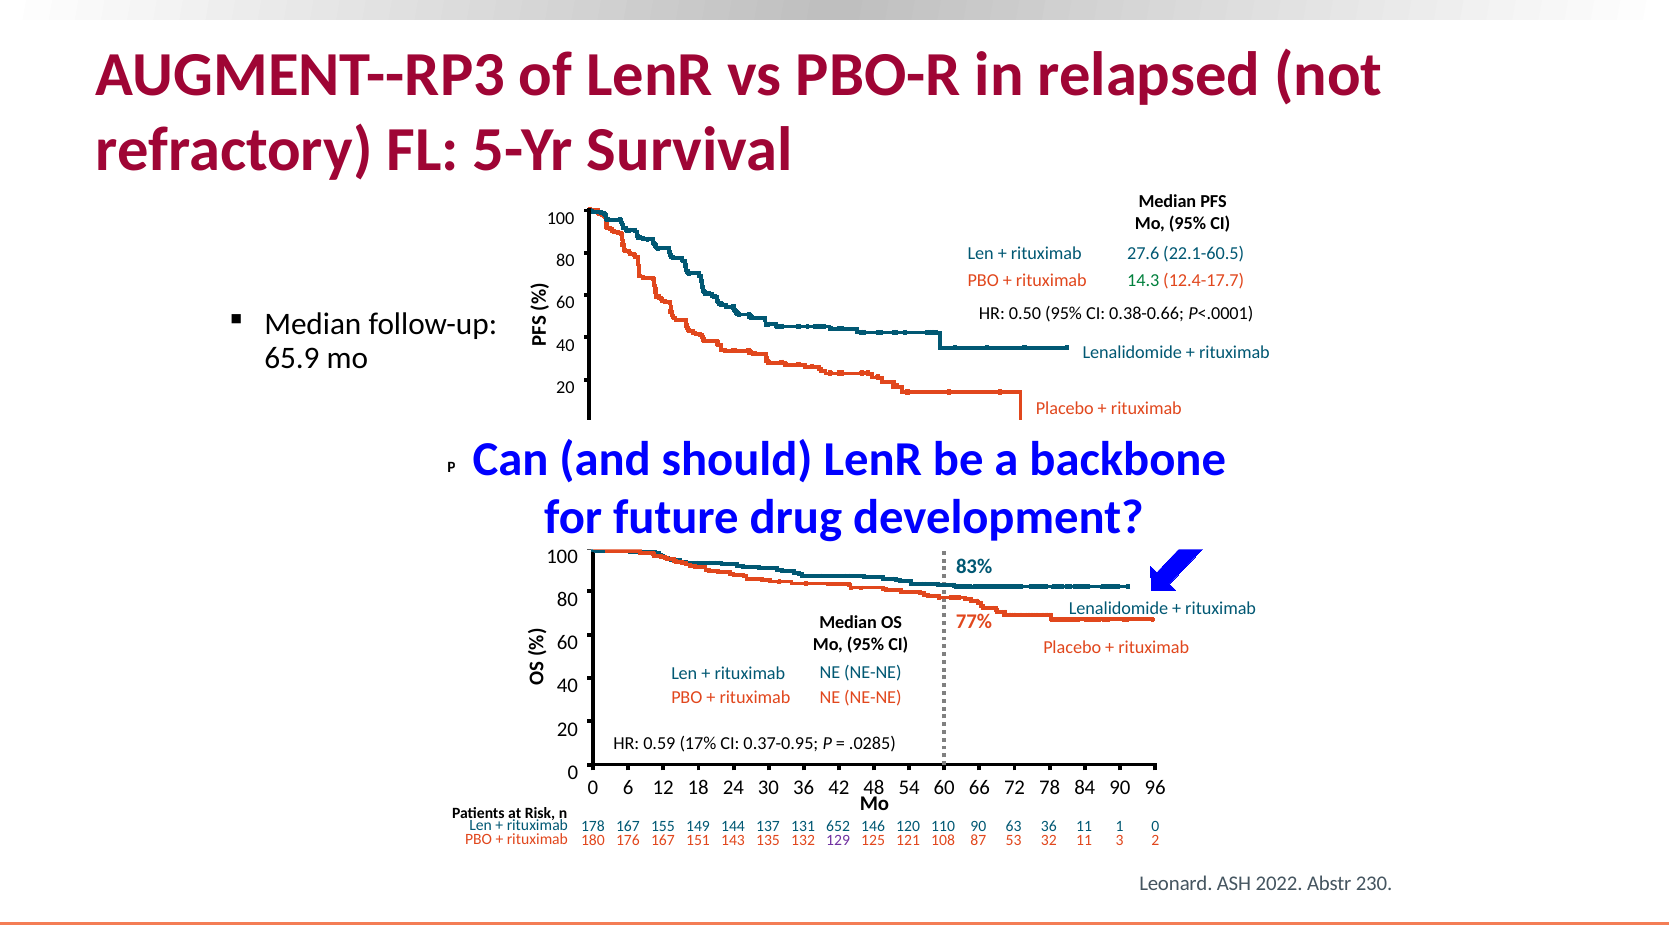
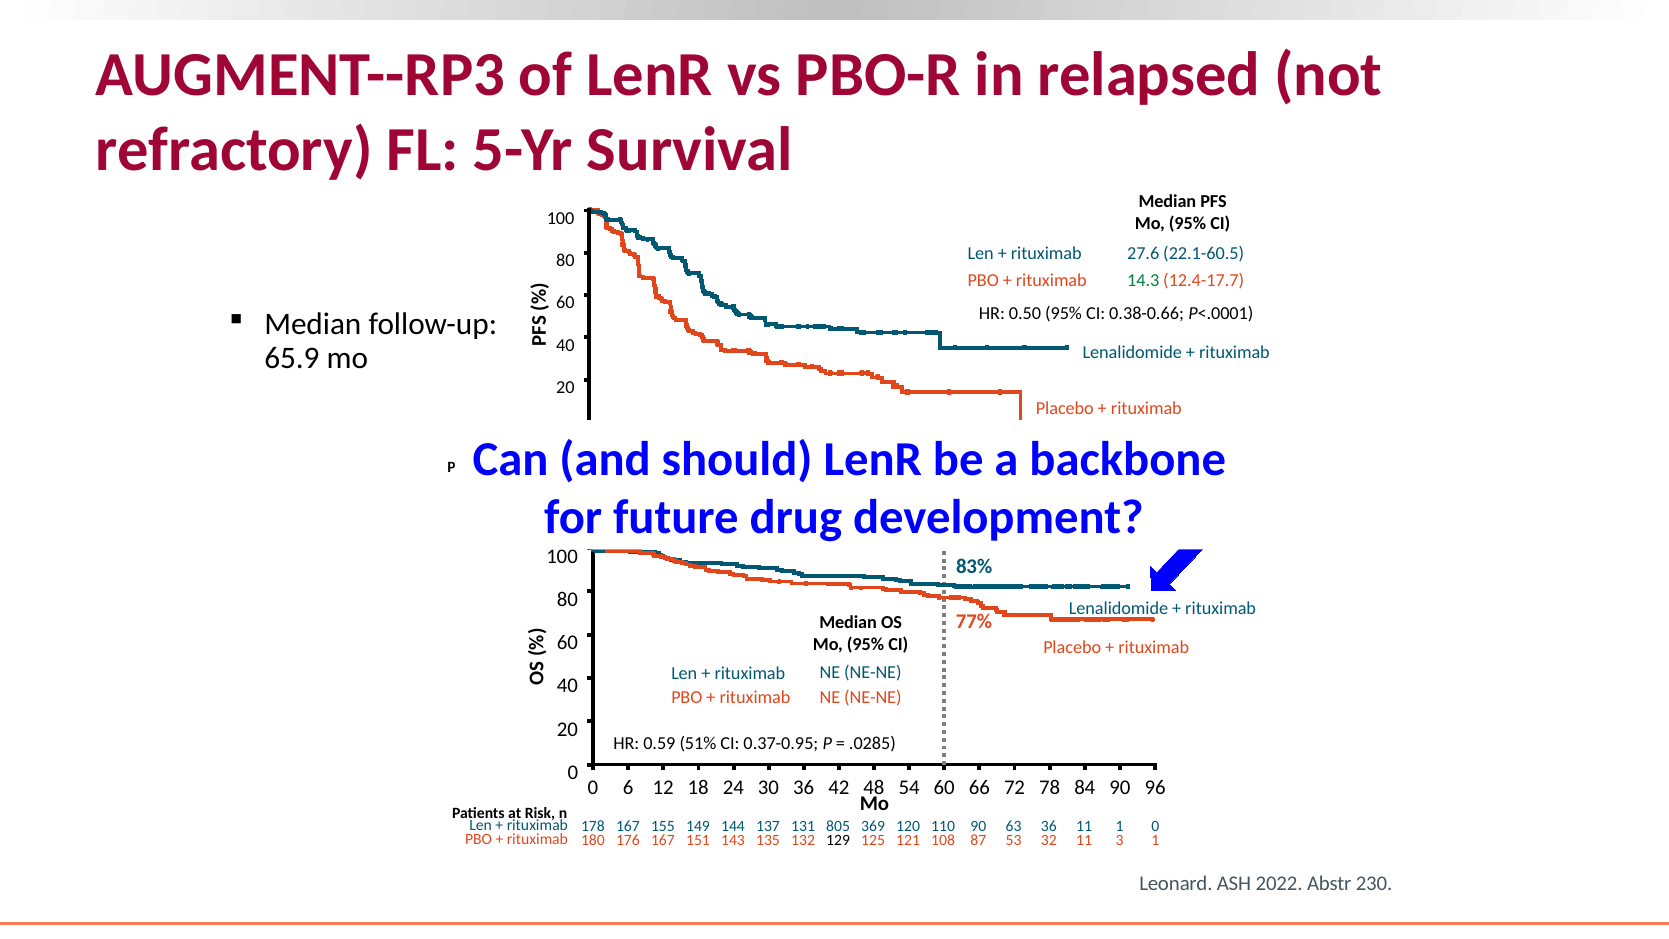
17%: 17% -> 51% (698, 744)
652: 652 -> 805 (838, 826)
146: 146 -> 369 (873, 826)
129 colour: purple -> black (838, 840)
11 3 2: 2 -> 1 (1155, 840)
